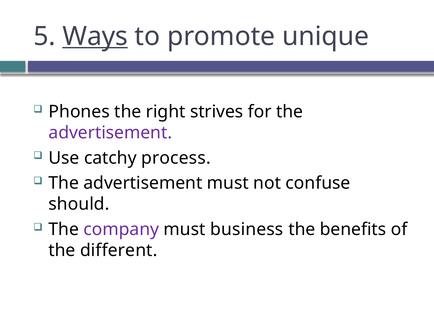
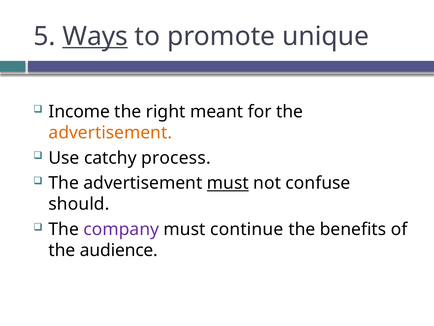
Phones: Phones -> Income (79, 111)
strives: strives -> meant (217, 111)
advertisement colour: purple -> orange (110, 132)
must underline: none -> present (228, 183)
business: business -> continue (247, 229)
different: different -> audience (119, 250)
